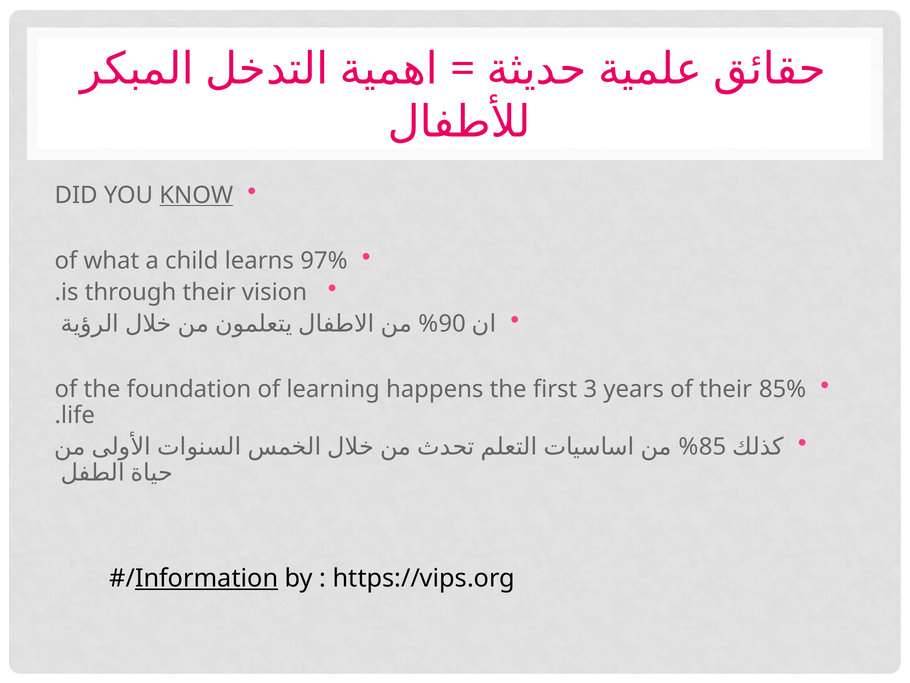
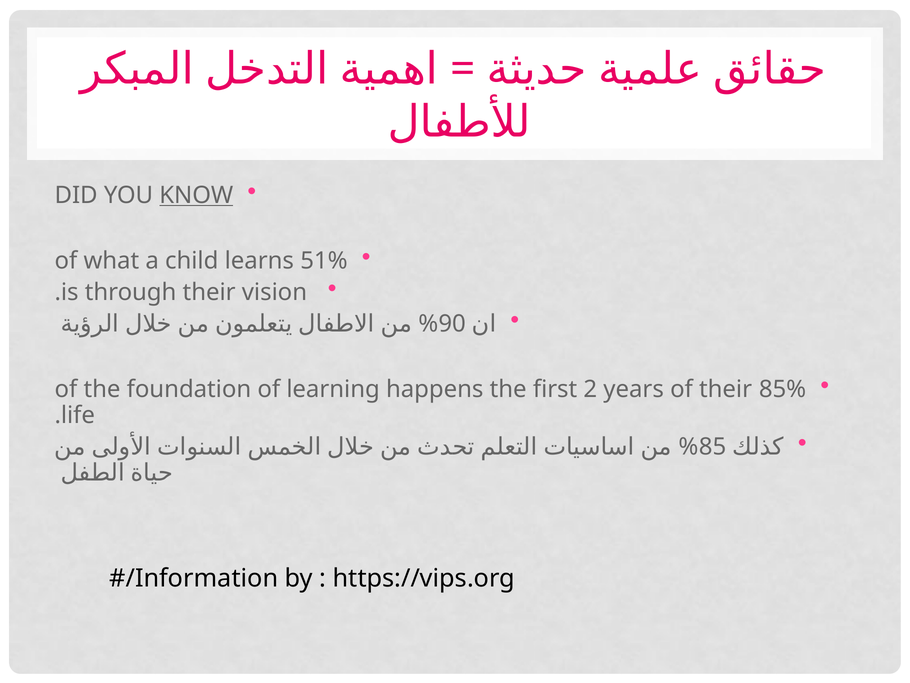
97%: 97% -> 51% (324, 261)
3: 3 -> 2 (590, 389)
Information underline: present -> none (207, 578)
